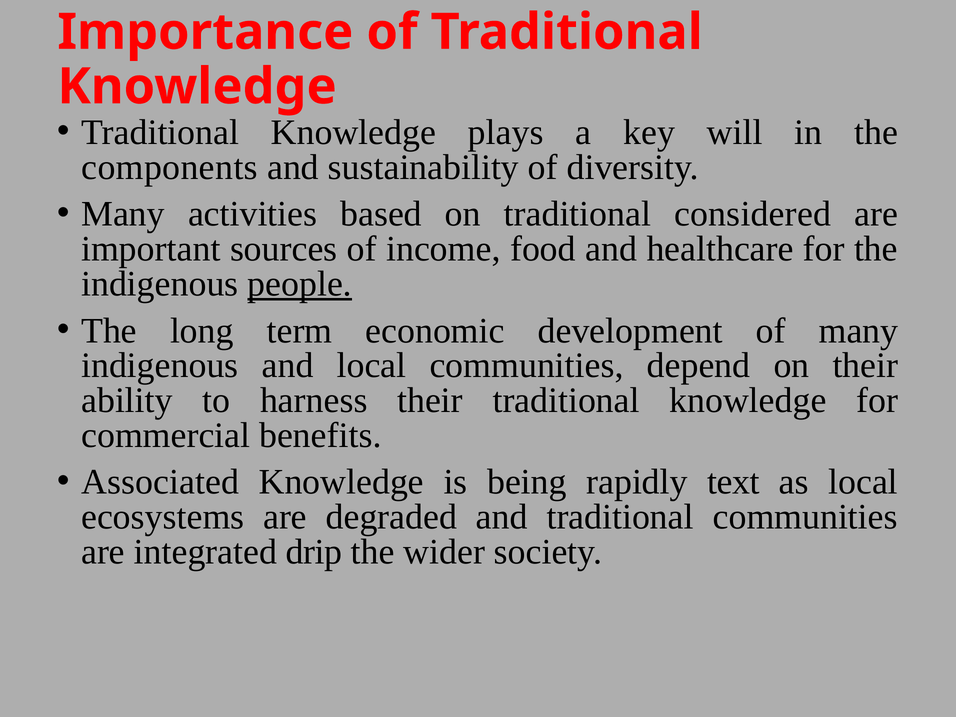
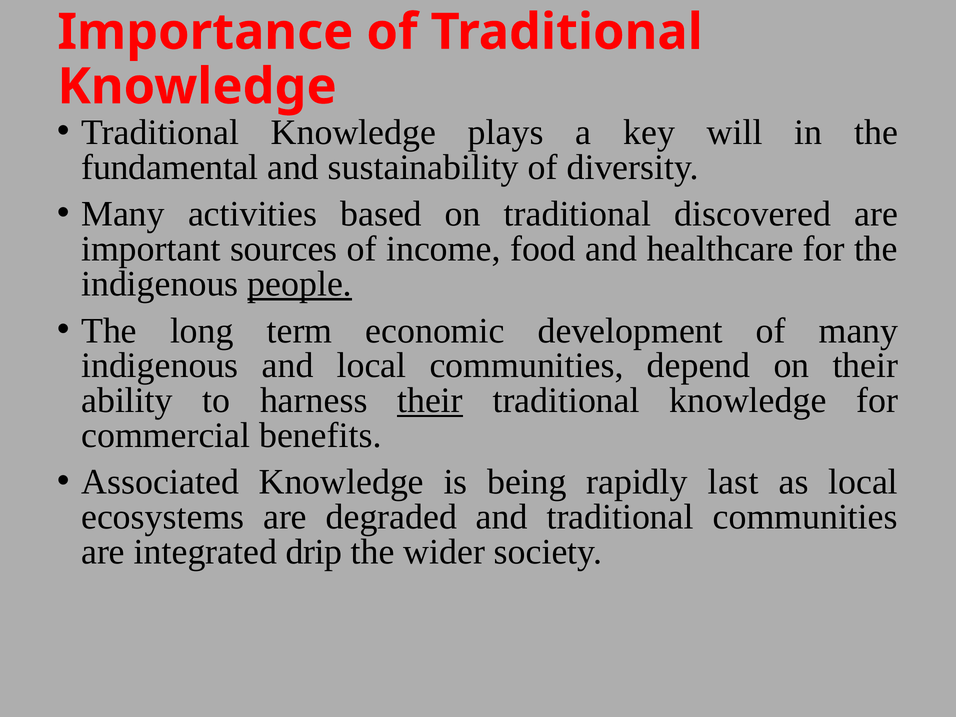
components: components -> fundamental (170, 167)
considered: considered -> discovered (753, 214)
their underline: none -> present (430, 400)
text: text -> last (733, 482)
